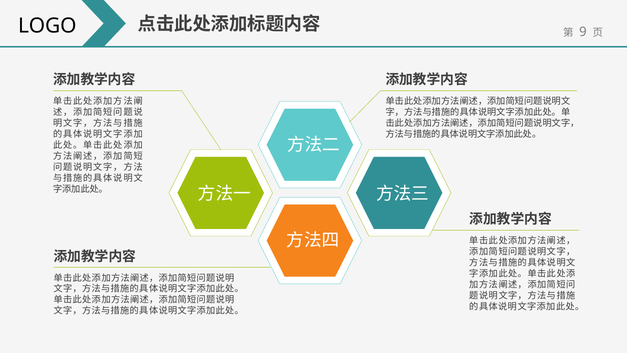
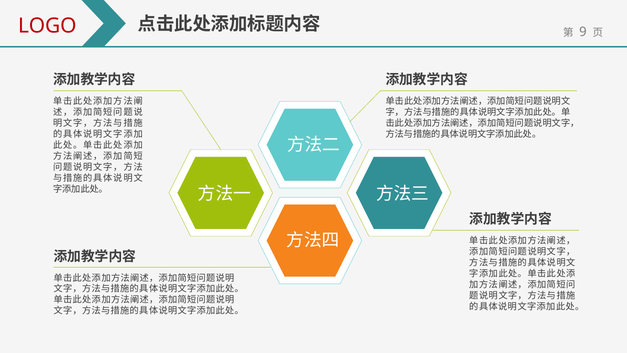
LOGO colour: black -> red (47, 26)
